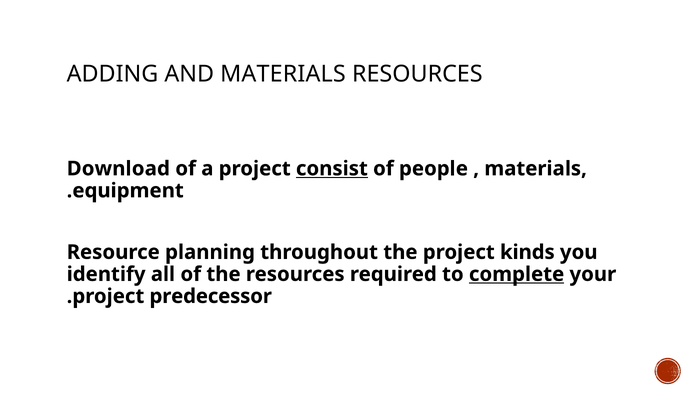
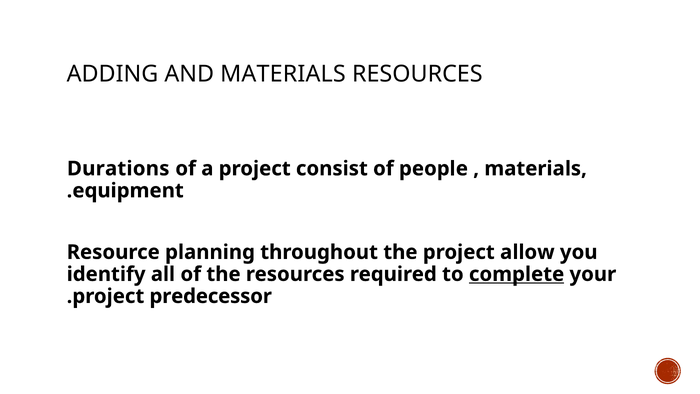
Download: Download -> Durations (118, 168)
consist underline: present -> none (332, 168)
kinds: kinds -> allow (527, 252)
